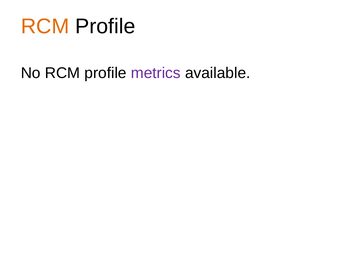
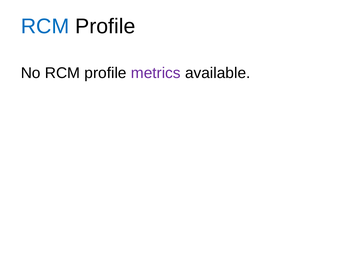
RCM colour: orange -> blue (45, 26)
